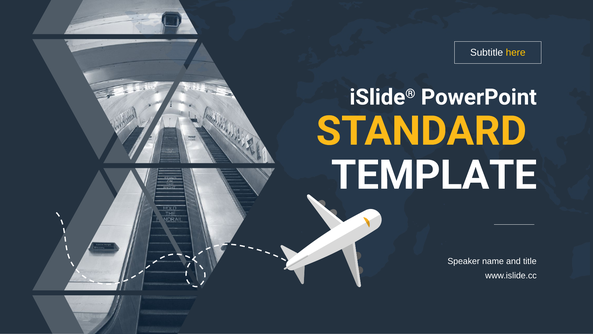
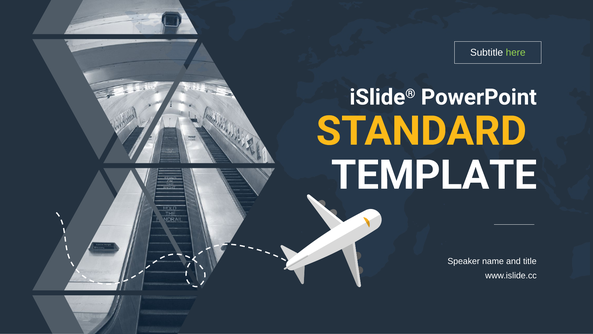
here colour: yellow -> light green (516, 52)
